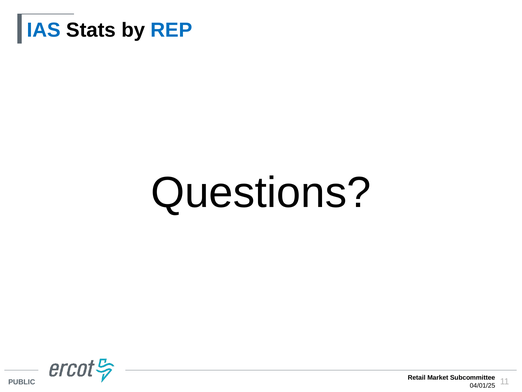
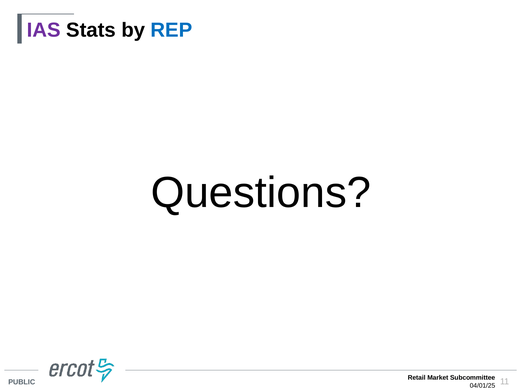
IAS colour: blue -> purple (44, 30)
